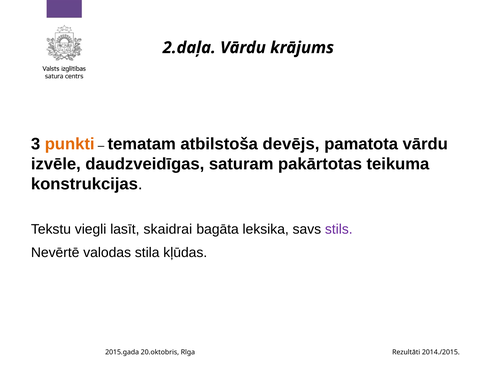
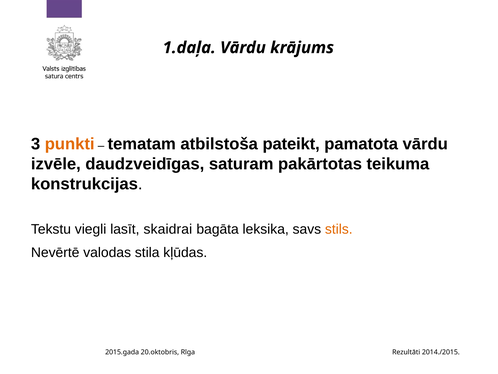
2.daļa: 2.daļa -> 1.daļa (189, 48)
devējs: devējs -> pateikt (291, 144)
stils colour: purple -> orange (339, 229)
